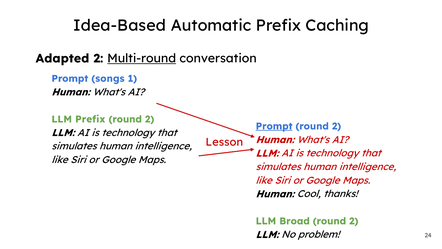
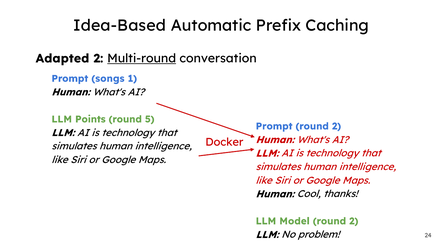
LLM Prefix: Prefix -> Points (90, 119)
2: 2 -> 5 (150, 119)
Prompt underline: present -> none (274, 126)
Lesson: Lesson -> Docker (224, 142)
Broad: Broad -> Model (294, 221)
